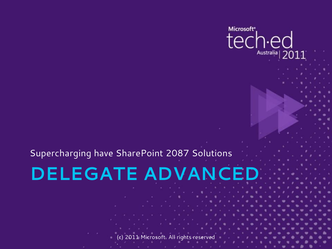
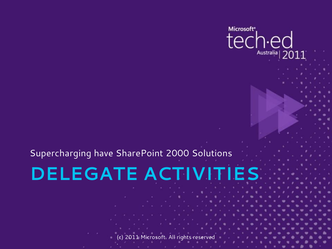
2087: 2087 -> 2000 (177, 153)
ADVANCED: ADVANCED -> ACTIVITIES (201, 174)
